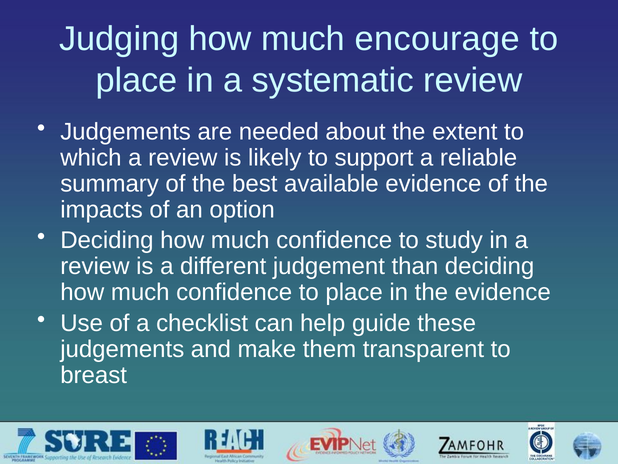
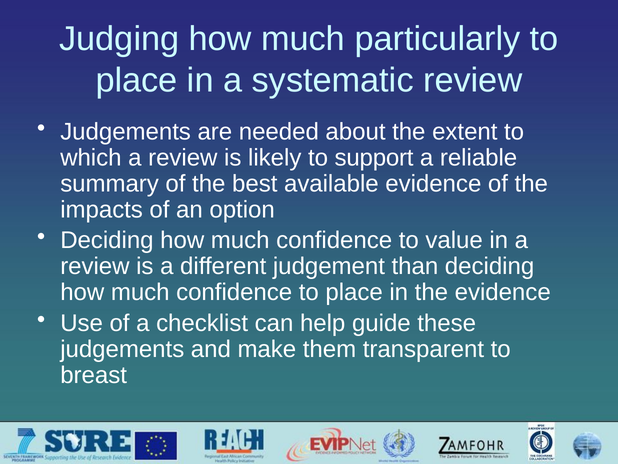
encourage: encourage -> particularly (437, 39)
study: study -> value (454, 240)
